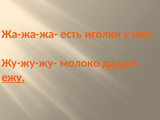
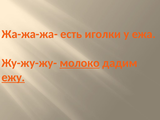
молоко underline: none -> present (80, 63)
